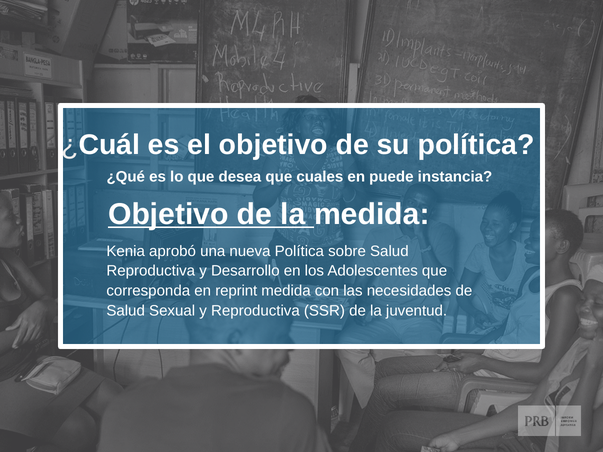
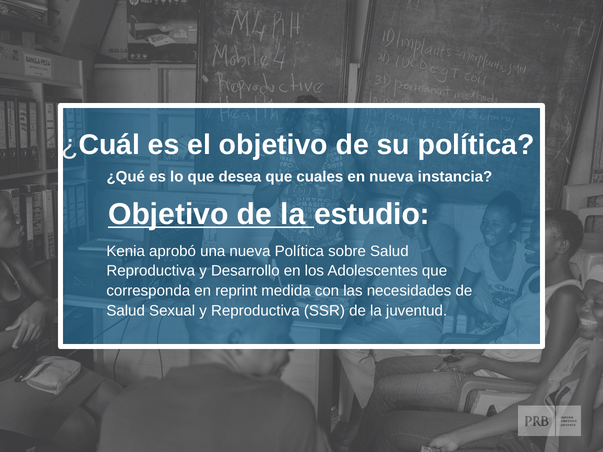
en puede: puede -> nueva (391, 177)
la medida: medida -> estudio (372, 214)
